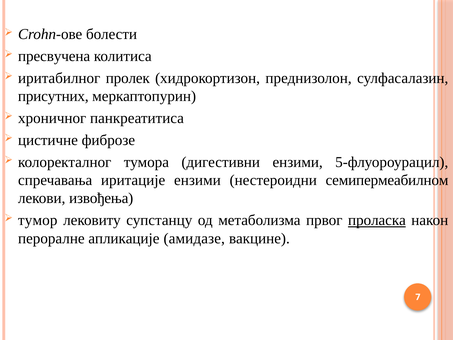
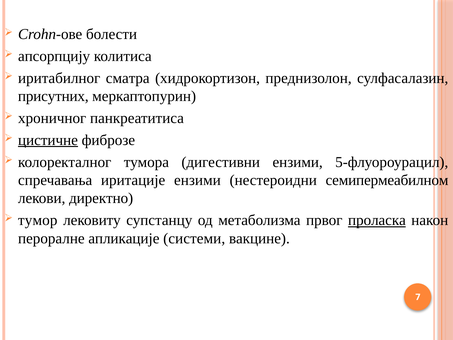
пресвучена: пресвучена -> апсорпцију (54, 56)
пролек: пролек -> сматра (128, 78)
цистичне underline: none -> present (48, 140)
извођења: извођења -> директно (101, 198)
амидазе: амидазе -> системи (194, 238)
